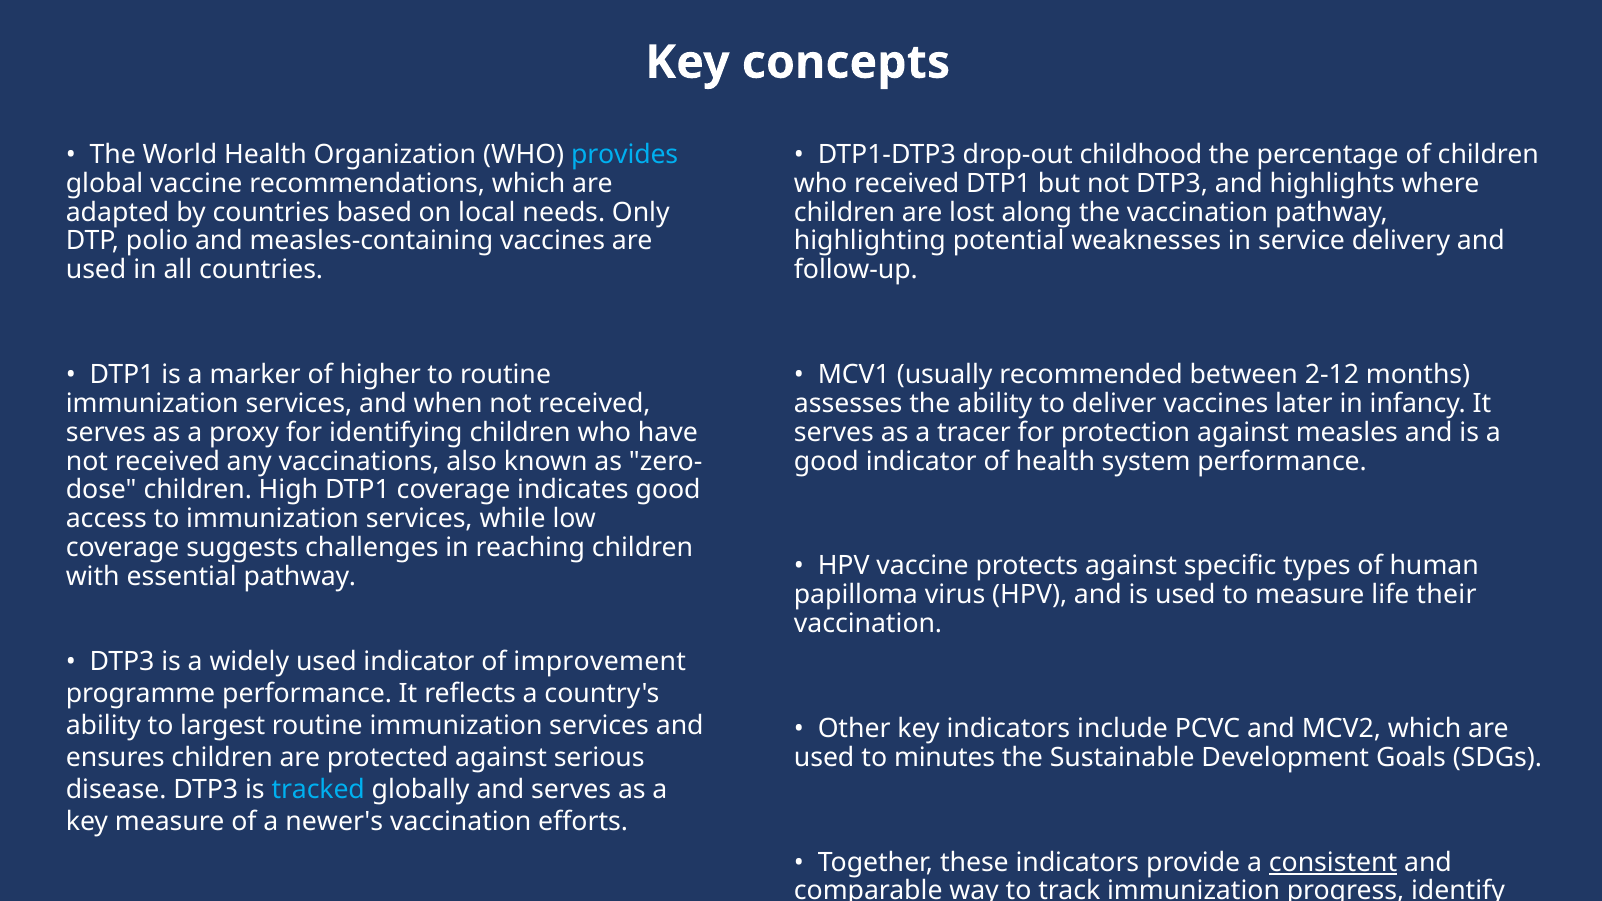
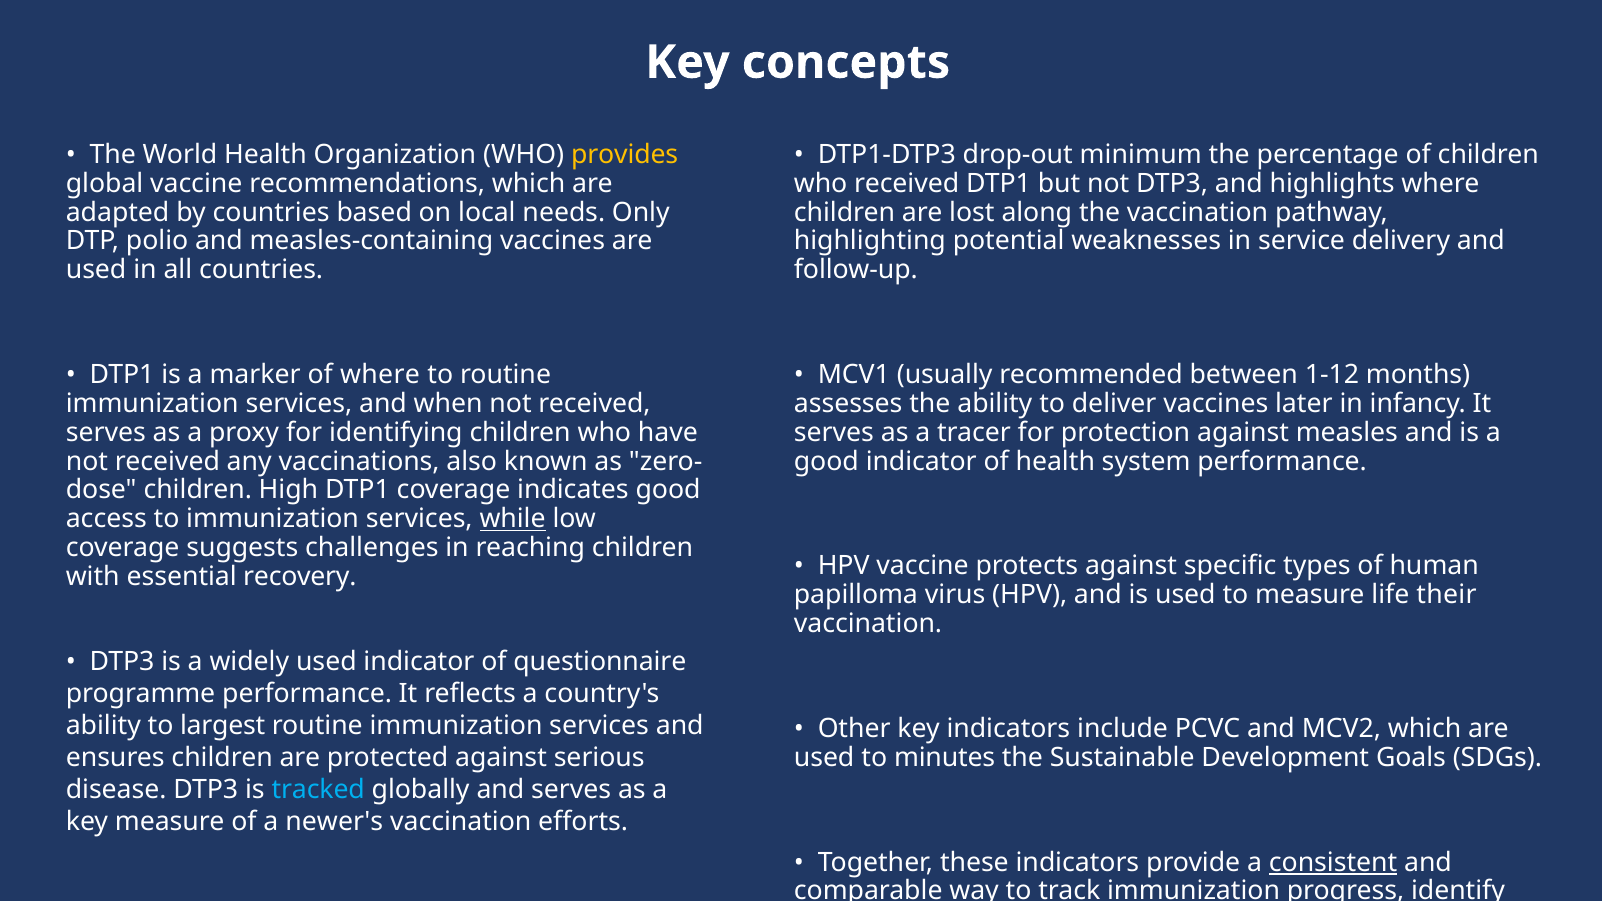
provides colour: light blue -> yellow (625, 155)
childhood: childhood -> minimum (1141, 155)
of higher: higher -> where (380, 375)
2-12: 2-12 -> 1-12 (1332, 375)
while underline: none -> present (513, 519)
essential pathway: pathway -> recovery (300, 577)
improvement: improvement -> questionnaire (600, 661)
